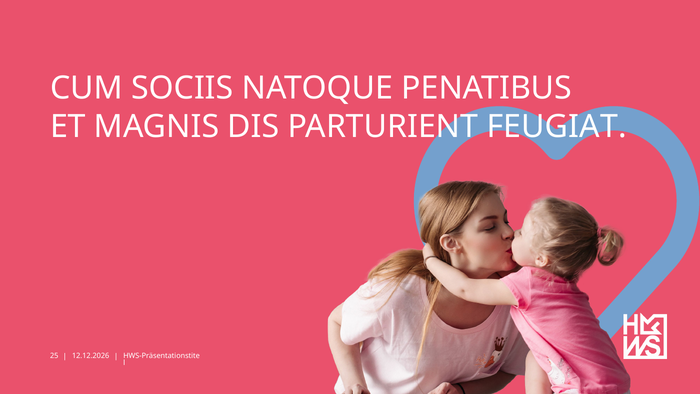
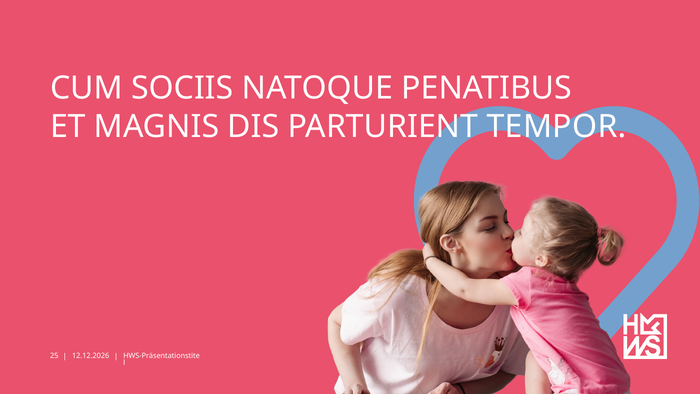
FEUGIAT: FEUGIAT -> TEMPOR (557, 127)
